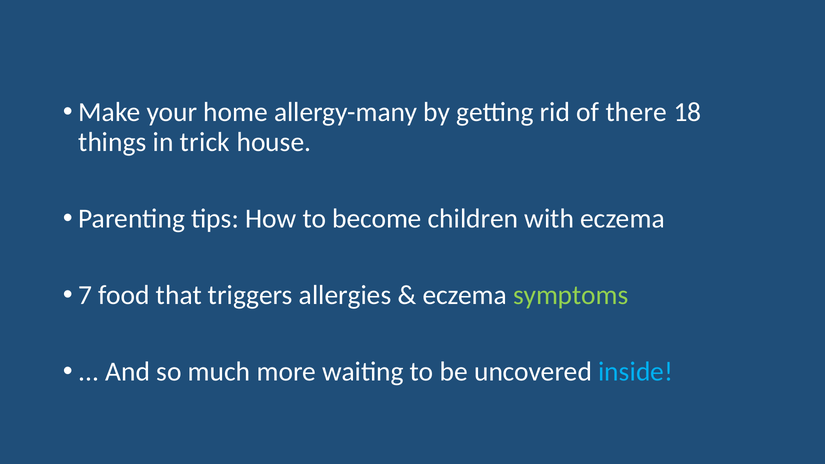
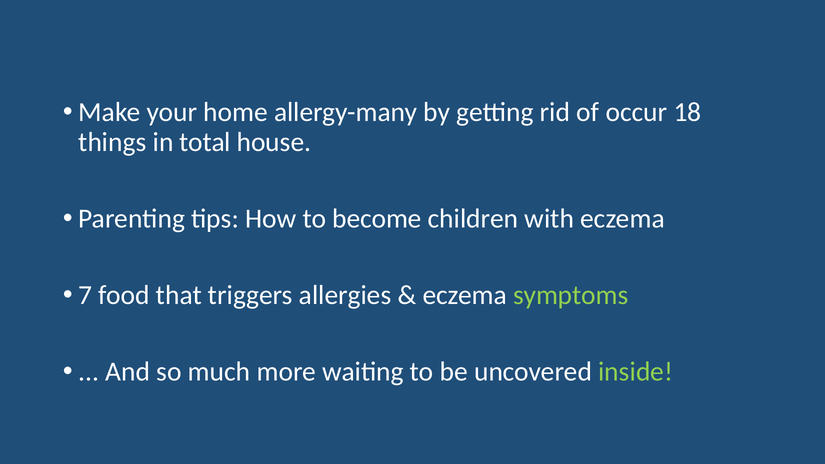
there: there -> occur (636, 112)
trick: trick -> total (205, 142)
inside colour: light blue -> light green (636, 372)
